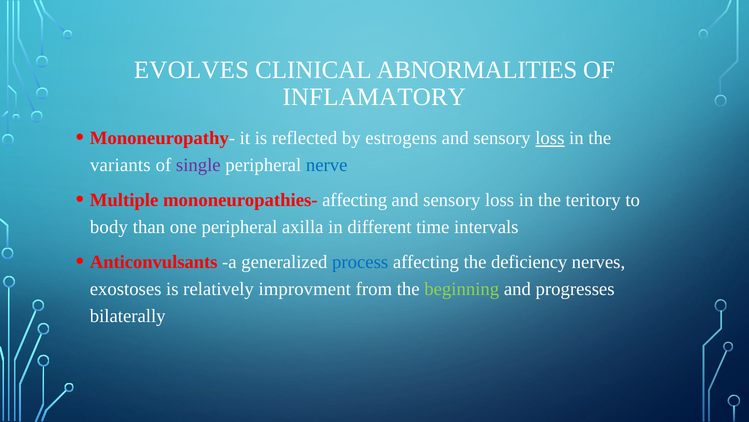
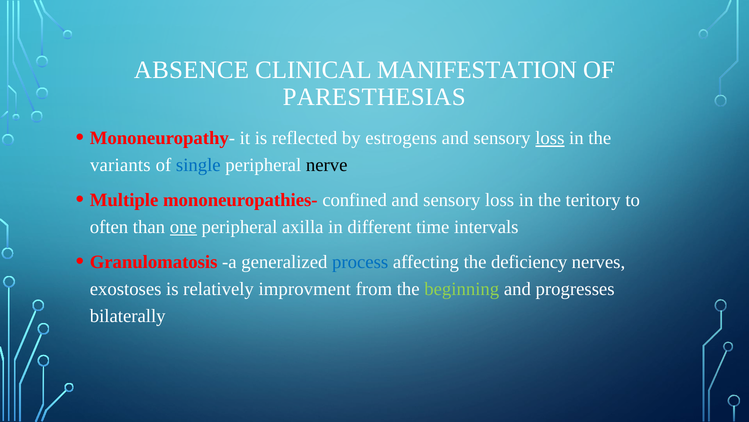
EVOLVES: EVOLVES -> ABSENCE (191, 70)
ABNORMALITIES: ABNORMALITIES -> MANIFESTATION (477, 70)
INFLAMATORY: INFLAMATORY -> PARESTHESIAS (374, 97)
single colour: purple -> blue (198, 165)
nerve colour: blue -> black (327, 165)
mononeuropathies- affecting: affecting -> confined (355, 200)
body: body -> often (109, 227)
one underline: none -> present (183, 227)
Anticonvulsants: Anticonvulsants -> Granulomatosis (154, 261)
